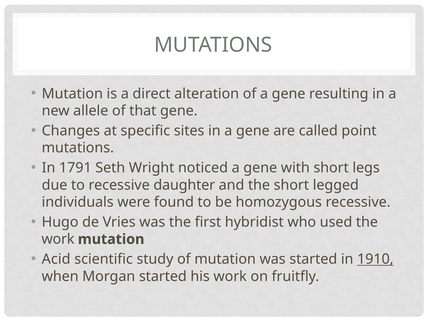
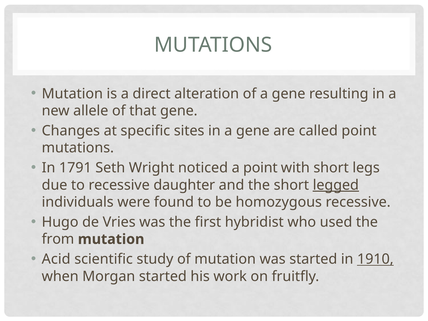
noticed a gene: gene -> point (260, 168)
legged underline: none -> present (336, 185)
work: work -> from (58, 239)
